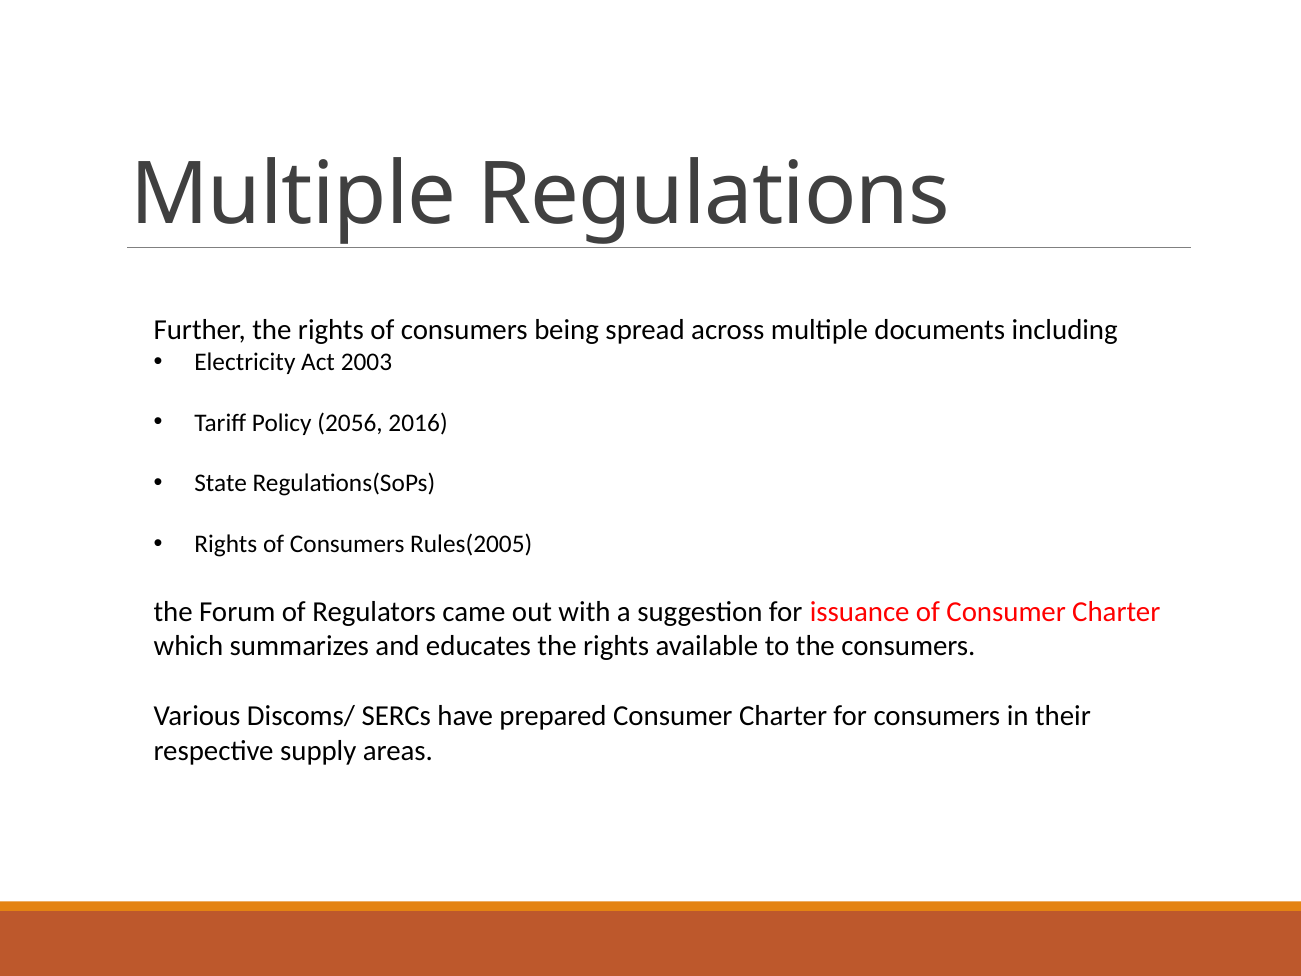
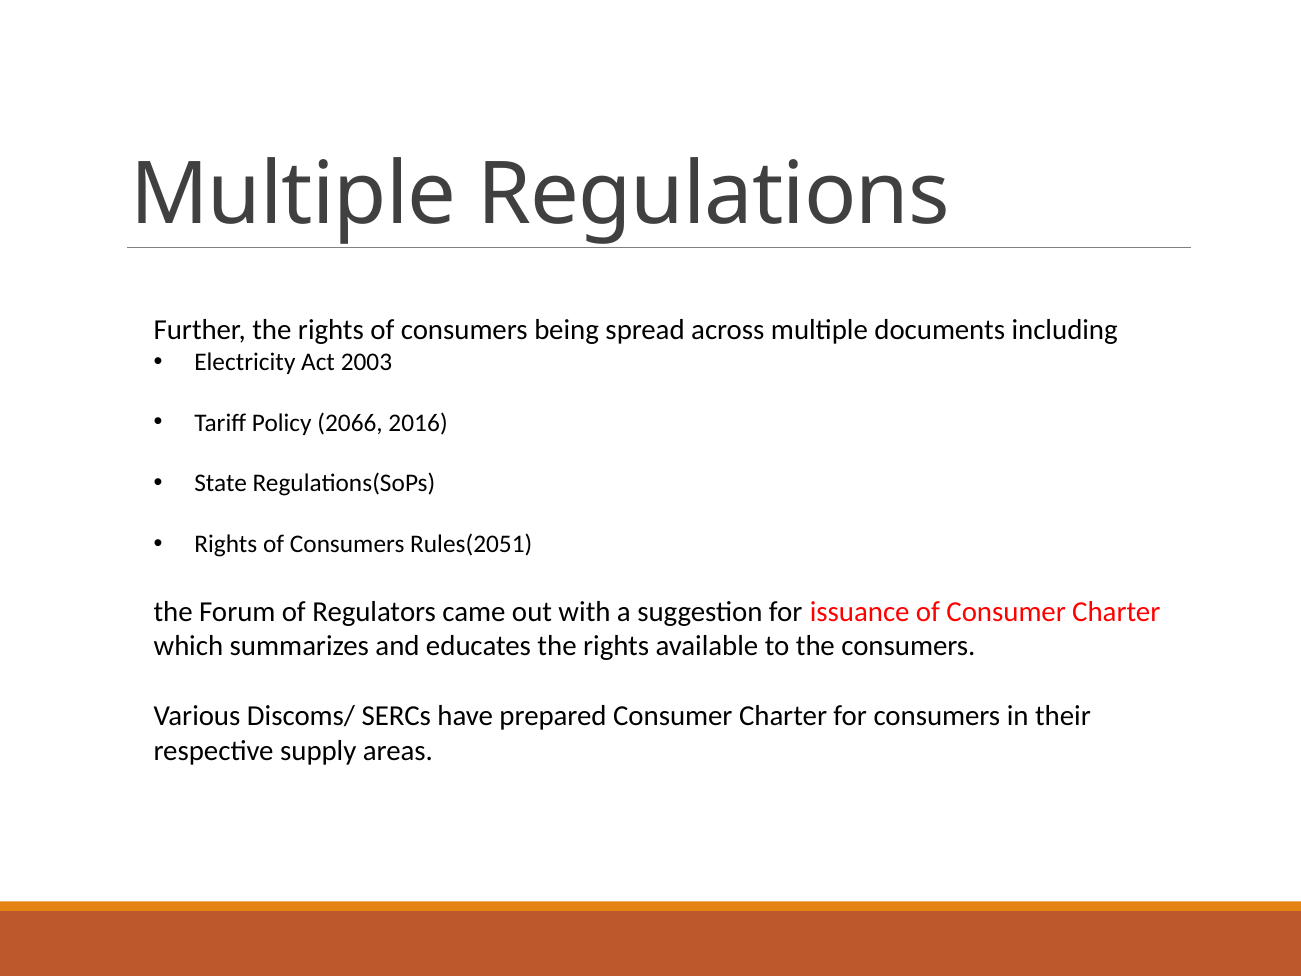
2056: 2056 -> 2066 (350, 423)
Rules(2005: Rules(2005 -> Rules(2051 (471, 544)
